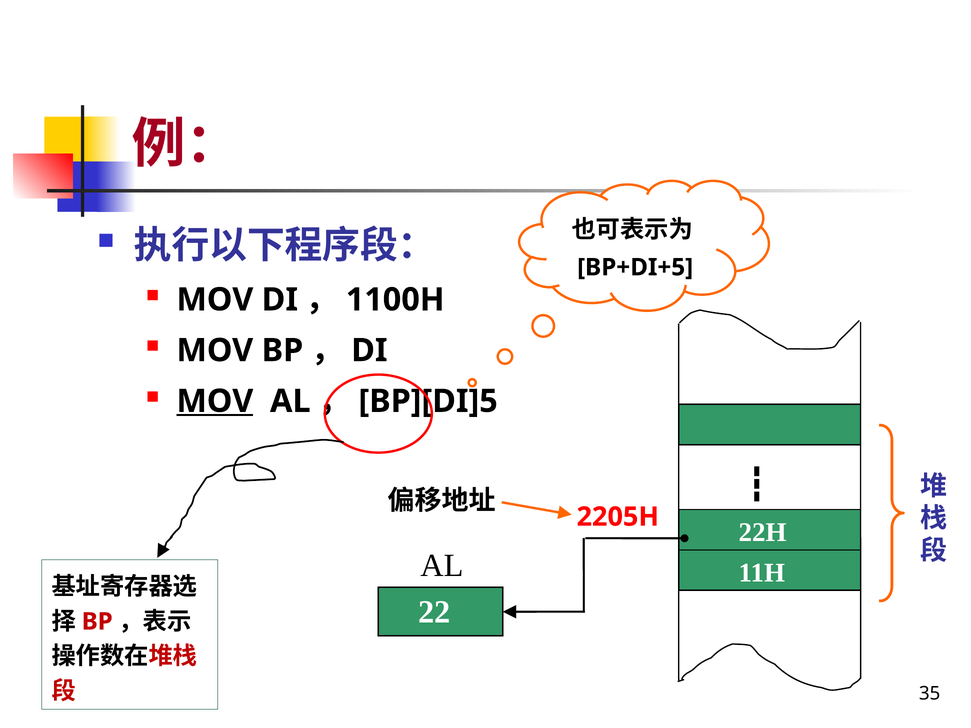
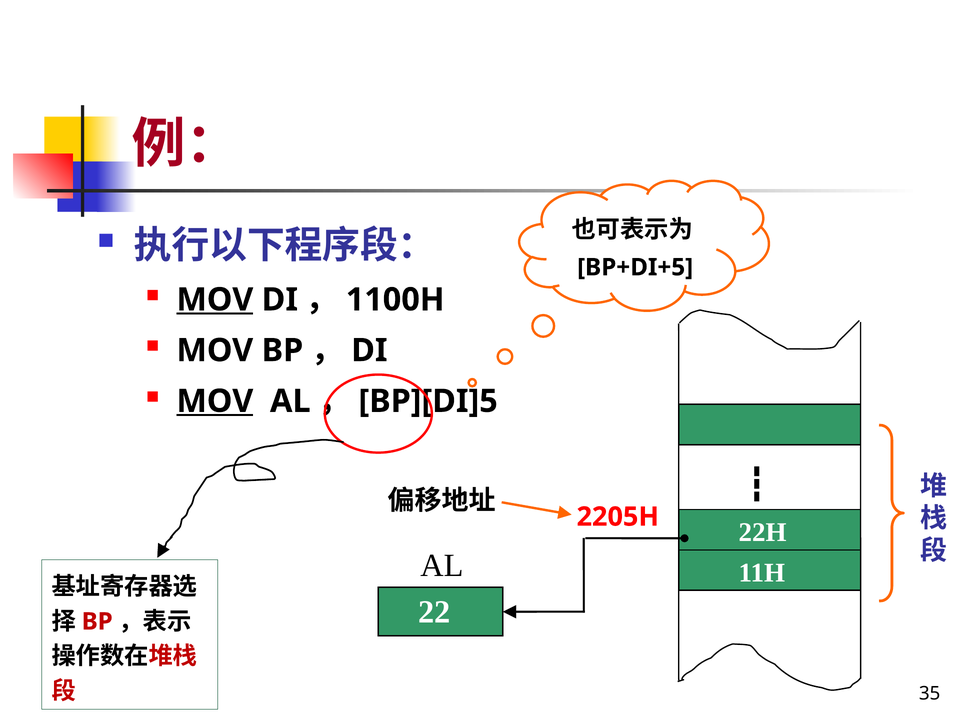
MOV underline: none -> present (215, 300)
